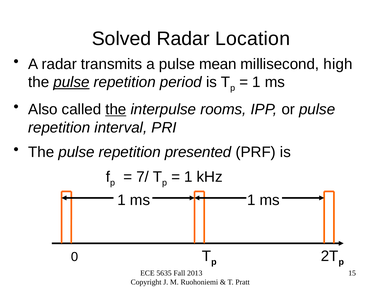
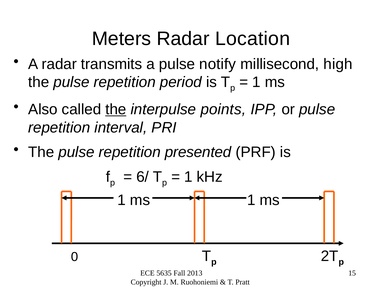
Solved: Solved -> Meters (121, 39)
mean: mean -> notify (218, 64)
pulse underline: present -> none (71, 82)
rooms: rooms -> points (223, 109)
7/: 7/ -> 6/ (143, 177)
